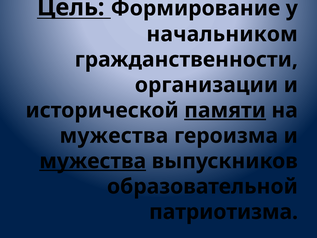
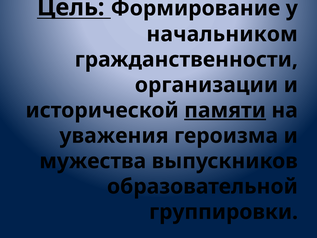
мужества: мужества -> уважения (114, 136)
мужества underline: present -> none (93, 161)
патриотизма: патриотизма -> группировки (224, 212)
